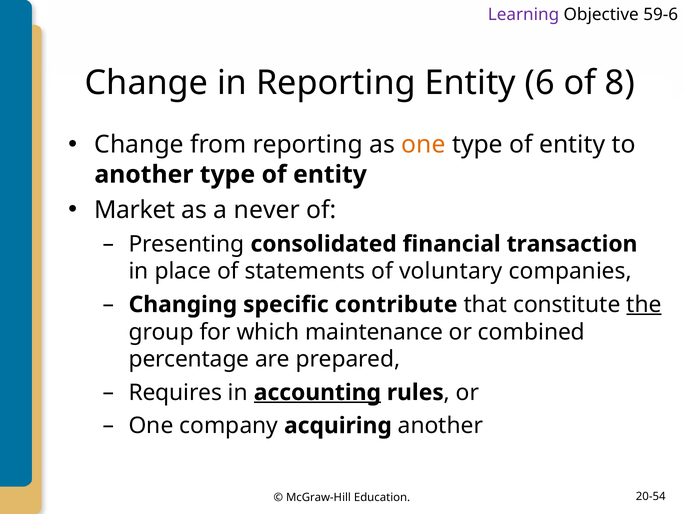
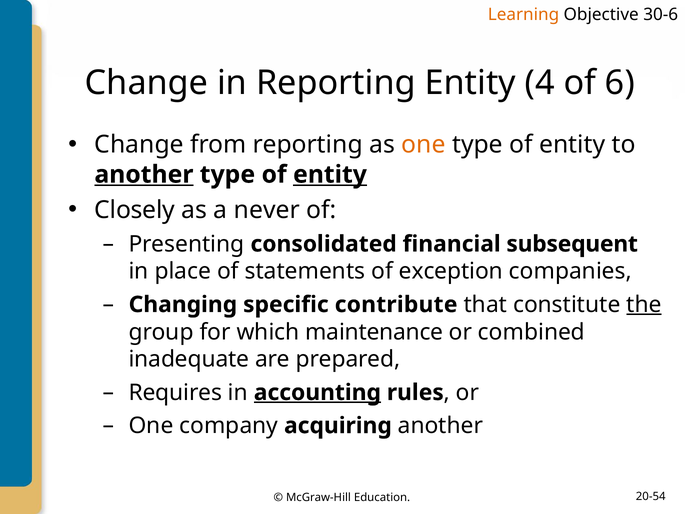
Learning colour: purple -> orange (524, 15)
59-6: 59-6 -> 30-6 (661, 15)
6: 6 -> 4 (540, 83)
8: 8 -> 6 (620, 83)
another underline: none -> present (144, 174)
entity underline: none -> present (330, 174)
Market: Market -> Closely (135, 210)
transaction: transaction -> subsequent (572, 244)
voluntary: voluntary -> exception (451, 271)
percentage: percentage -> inadequate (189, 359)
